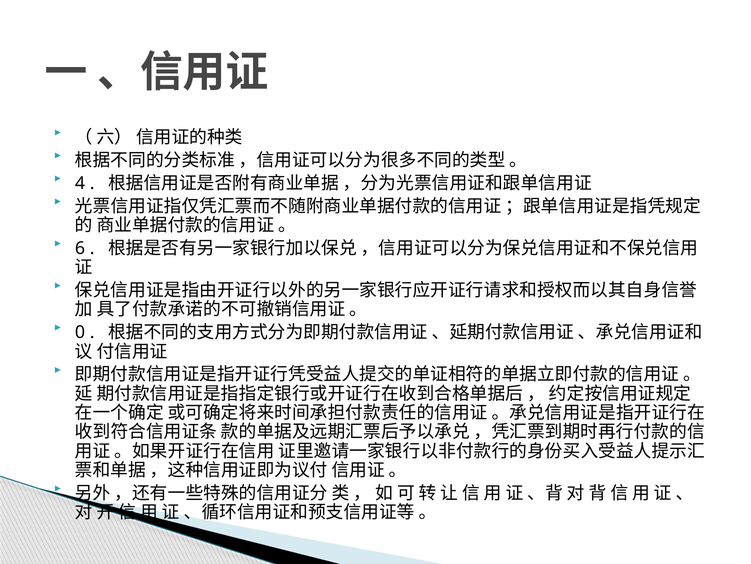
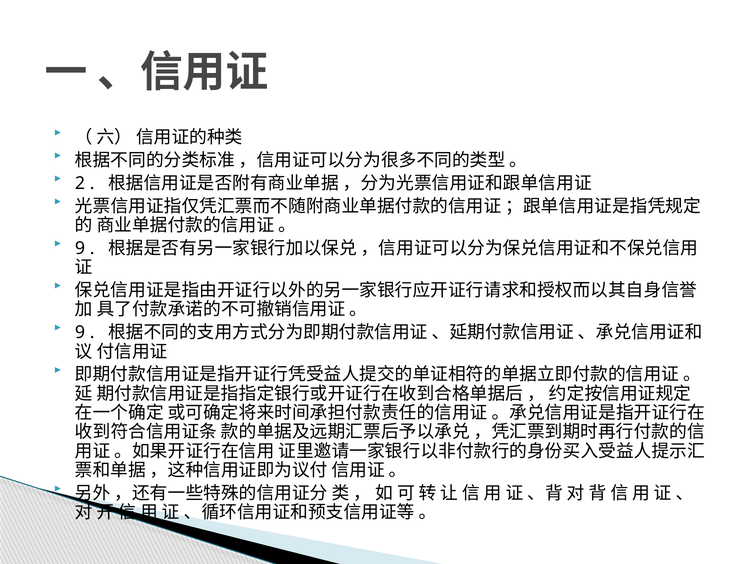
4: 4 -> 2 (80, 183)
6: 6 -> 9 (80, 248)
0: 0 -> 9 (80, 332)
